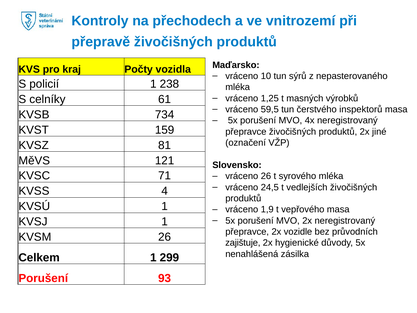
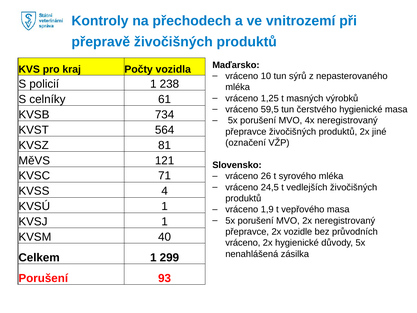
čerstvého inspektorů: inspektorů -> hygienické (361, 109)
159: 159 -> 564 (165, 130)
KVSM 26: 26 -> 40 (165, 237)
zajištuje: zajištuje -> vráceno (243, 243)
